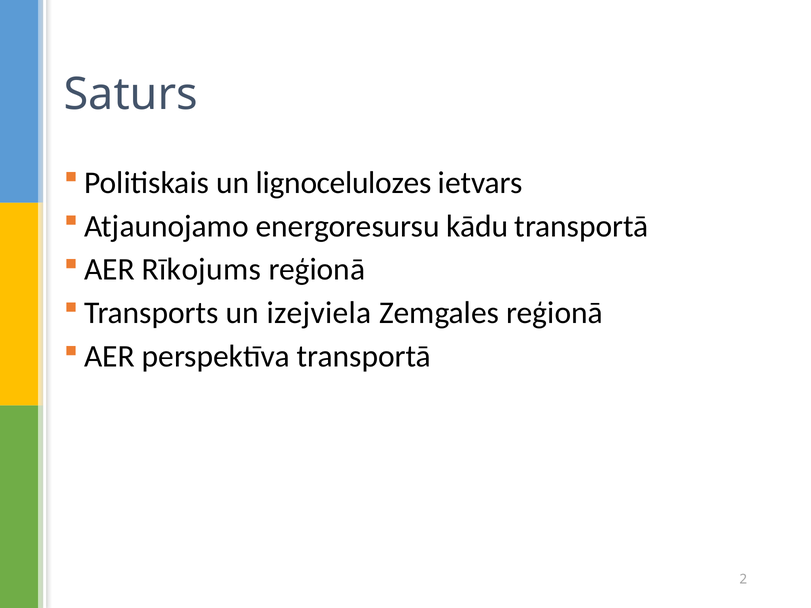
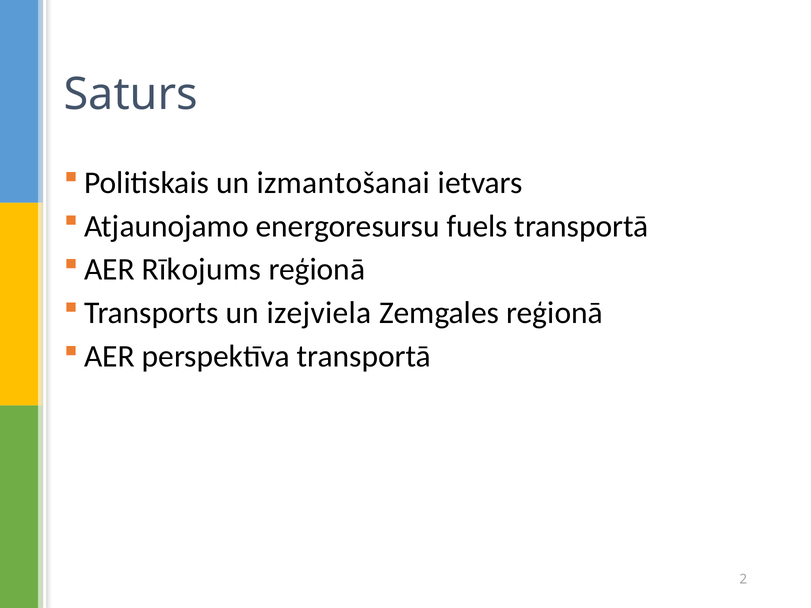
lignocelulozes: lignocelulozes -> izmantošanai (343, 183)
kādu: kādu -> fuels (477, 226)
